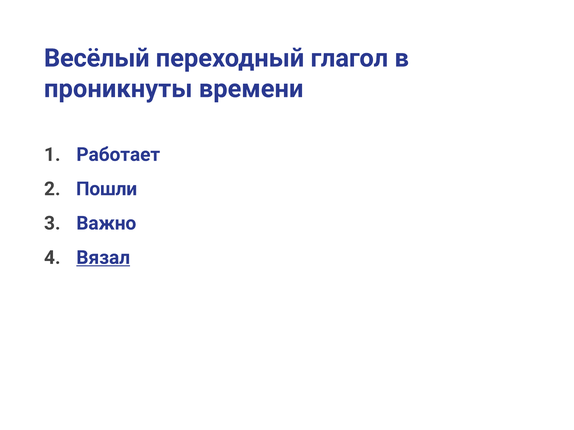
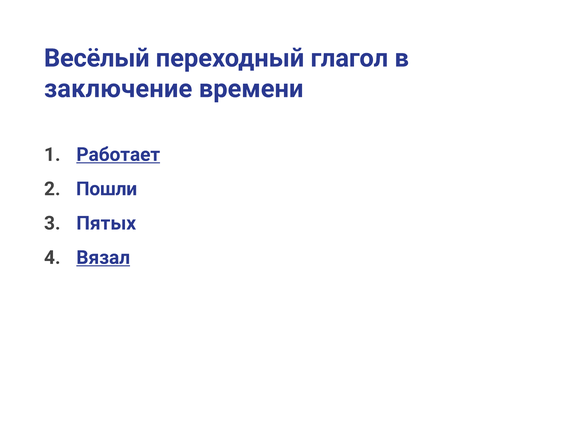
проникнуты: проникнуты -> заключение (118, 89)
Работает underline: none -> present (118, 155)
Важно: Важно -> Пятых (106, 224)
